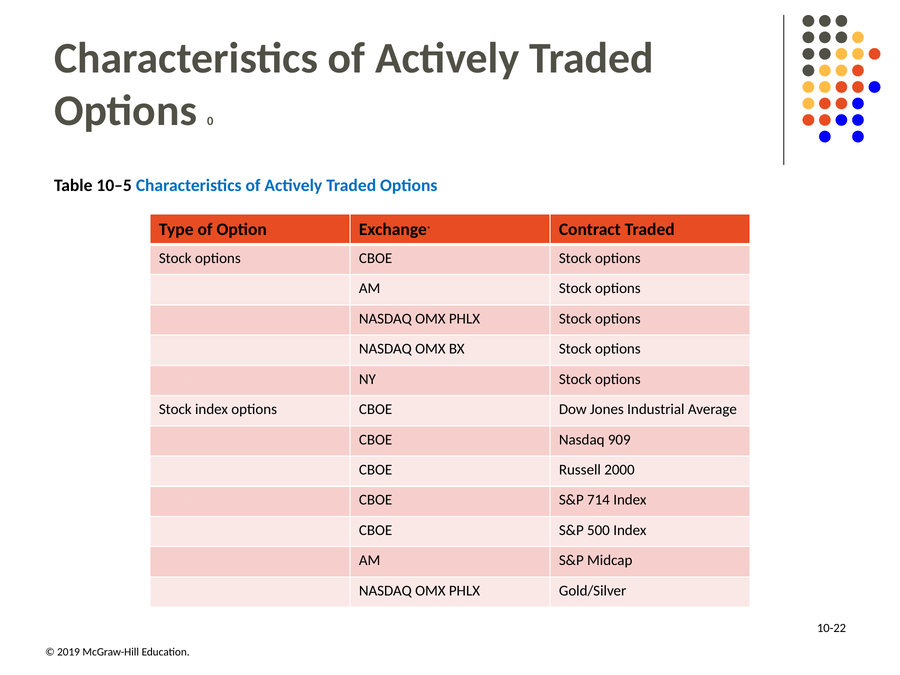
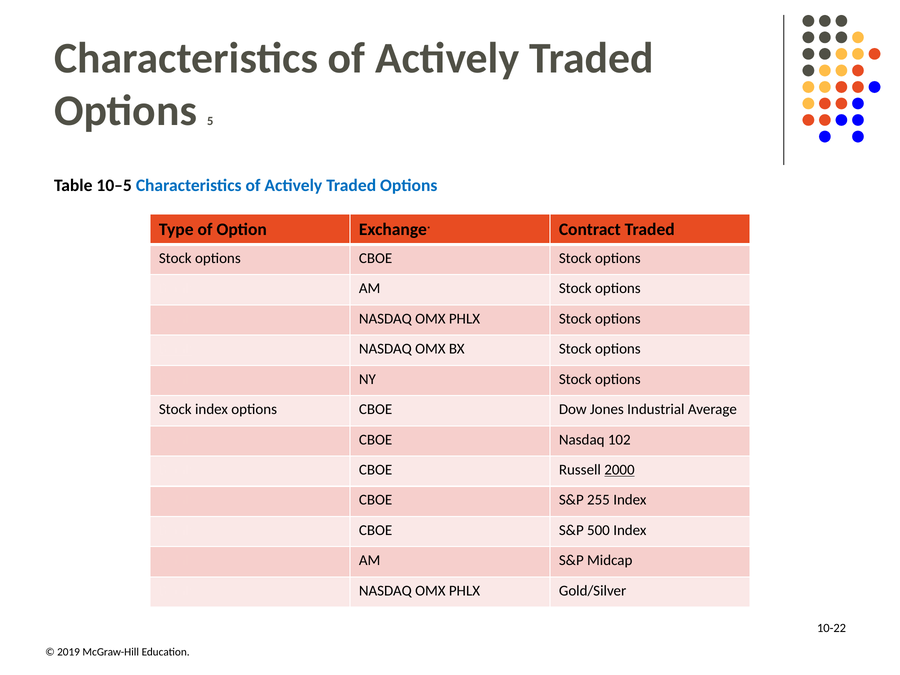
0: 0 -> 5 (210, 121)
909: 909 -> 102 (619, 440)
2000 underline: none -> present (619, 470)
714: 714 -> 255 (598, 500)
